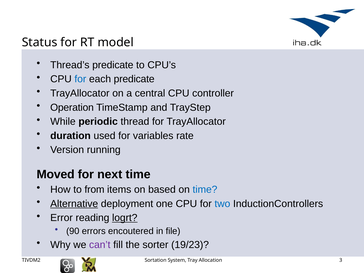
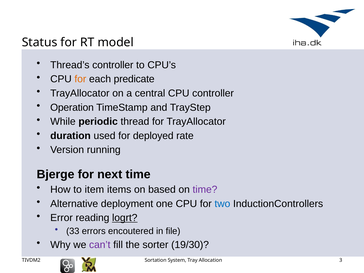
Thread’s predicate: predicate -> controller (113, 65)
for colour: blue -> orange (80, 79)
variables: variables -> deployed (153, 136)
Moved: Moved -> Bjerge (56, 174)
from: from -> item (94, 190)
time colour: blue -> purple (205, 190)
Alternative underline: present -> none (74, 204)
90: 90 -> 33 (73, 231)
19/23: 19/23 -> 19/30 (190, 245)
